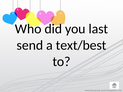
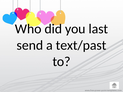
text/best: text/best -> text/past (81, 45)
